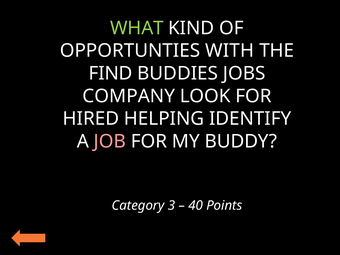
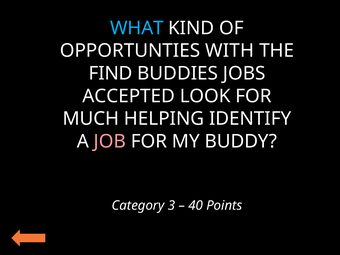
WHAT colour: light green -> light blue (137, 28)
COMPANY: COMPANY -> ACCEPTED (129, 96)
HIRED: HIRED -> MUCH (91, 119)
